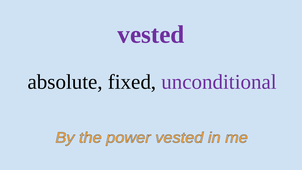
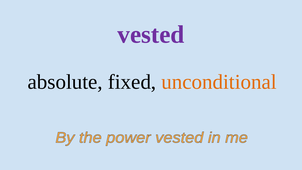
unconditional colour: purple -> orange (219, 82)
